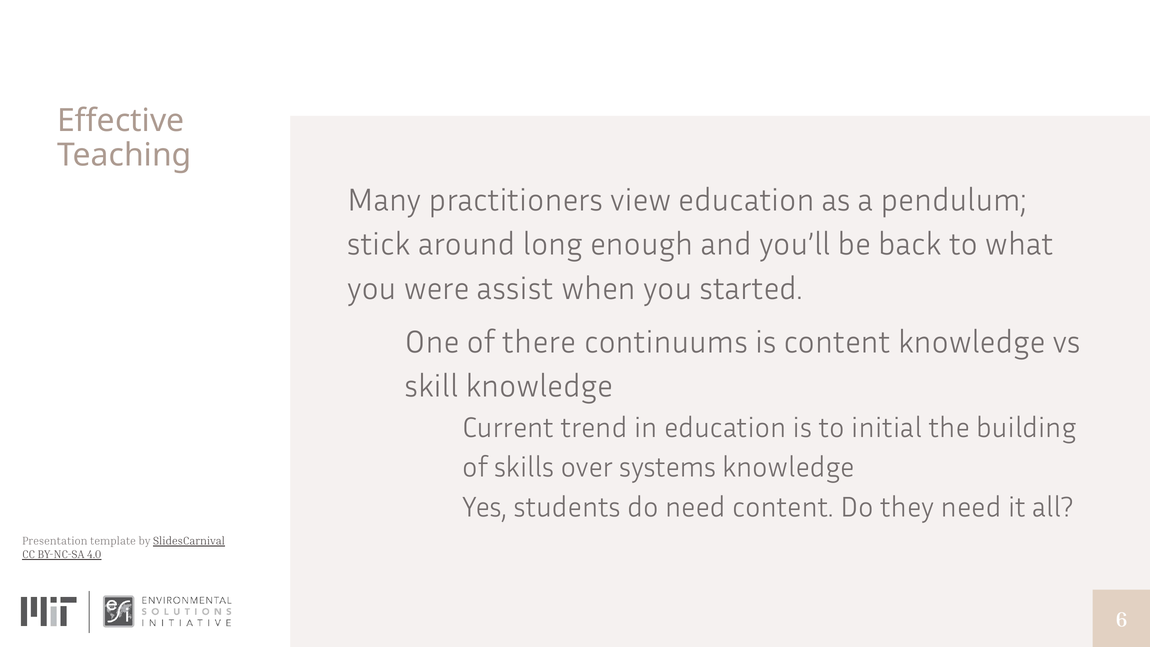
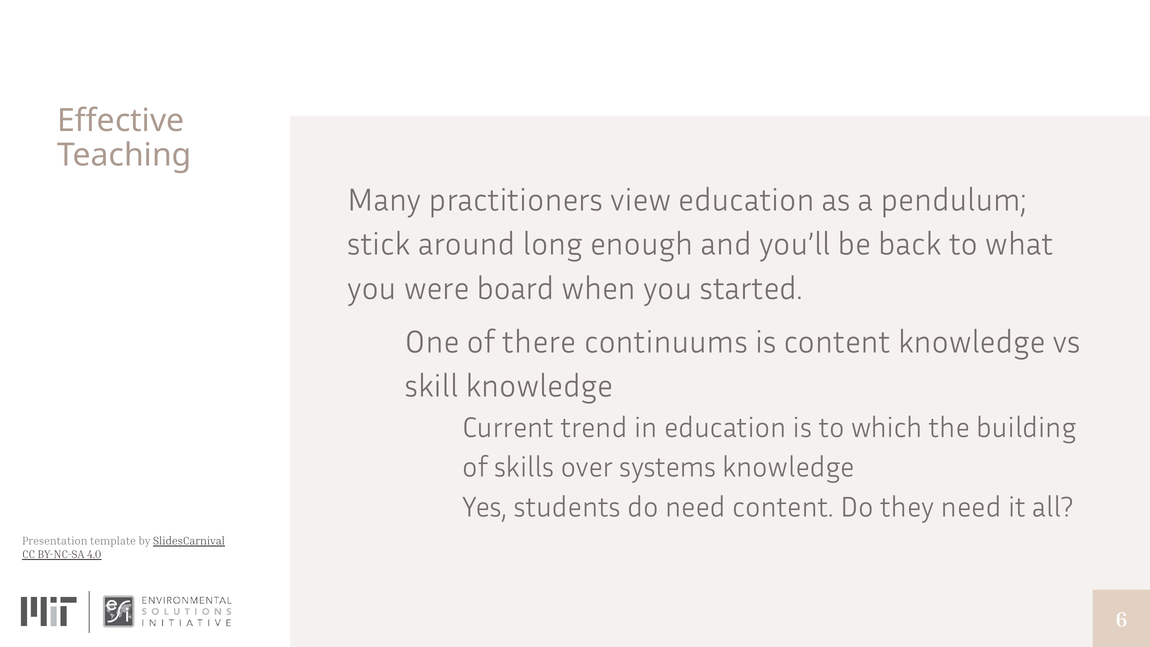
assist: assist -> board (516, 288)
initial: initial -> which (887, 428)
